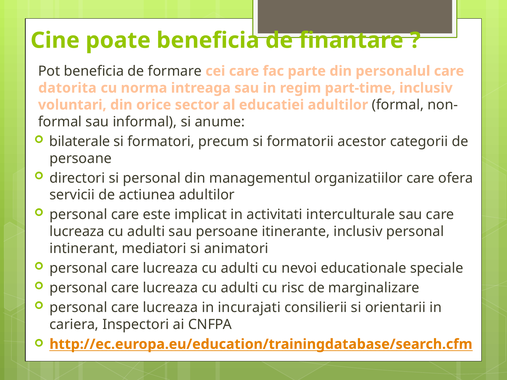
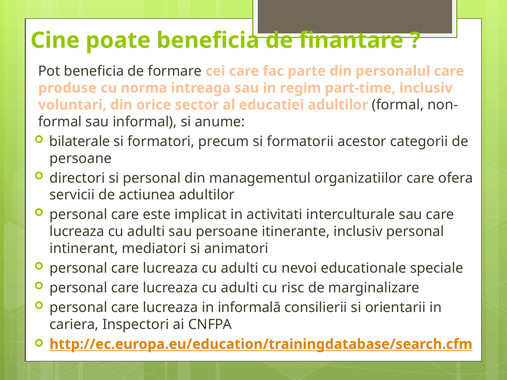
datorita: datorita -> produse (67, 88)
incurajati: incurajati -> informală (249, 308)
